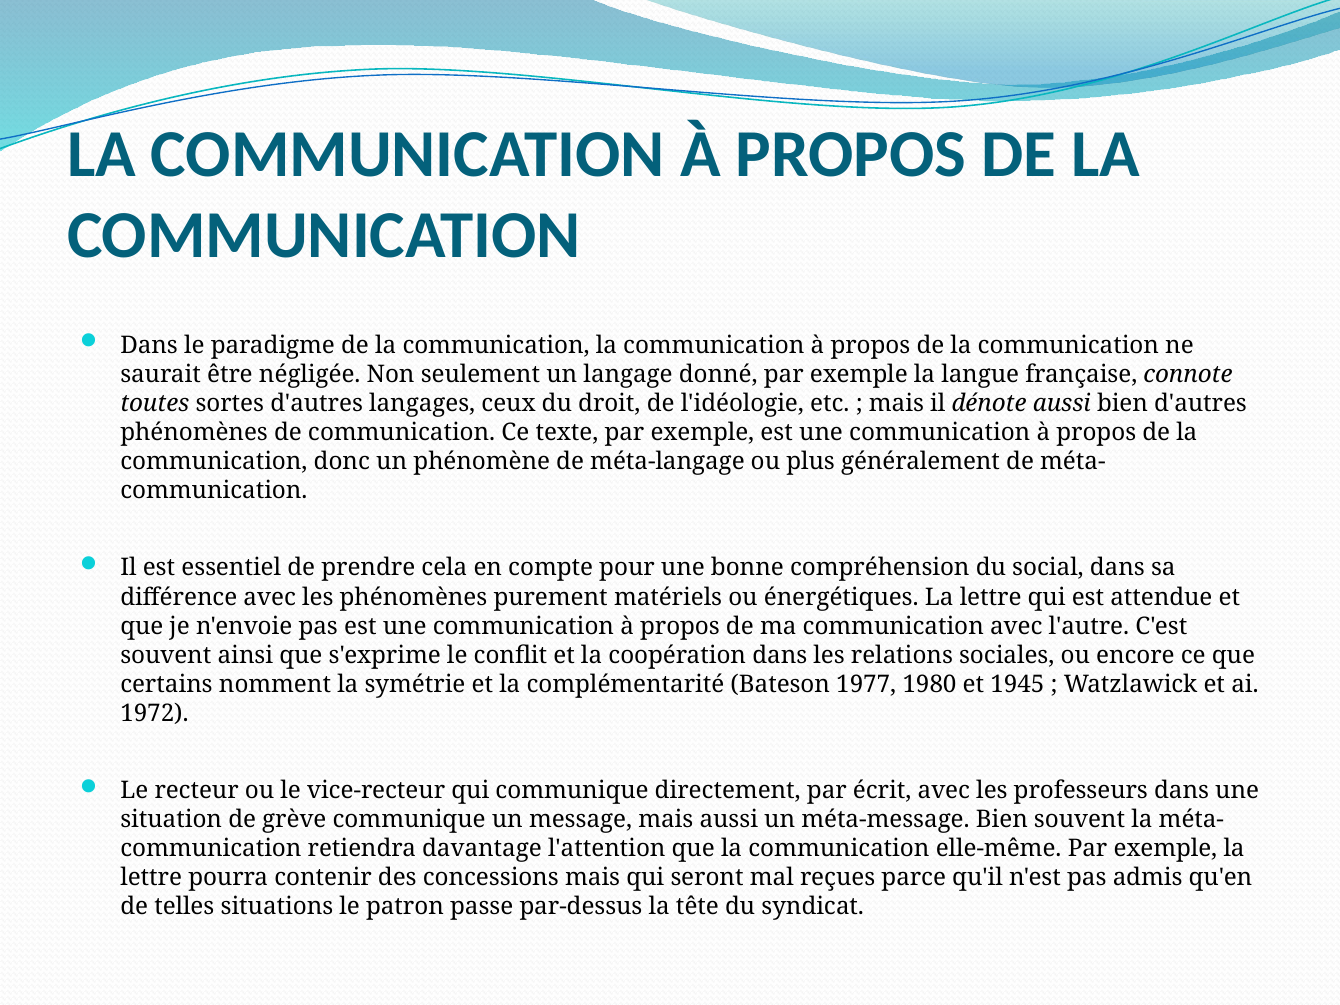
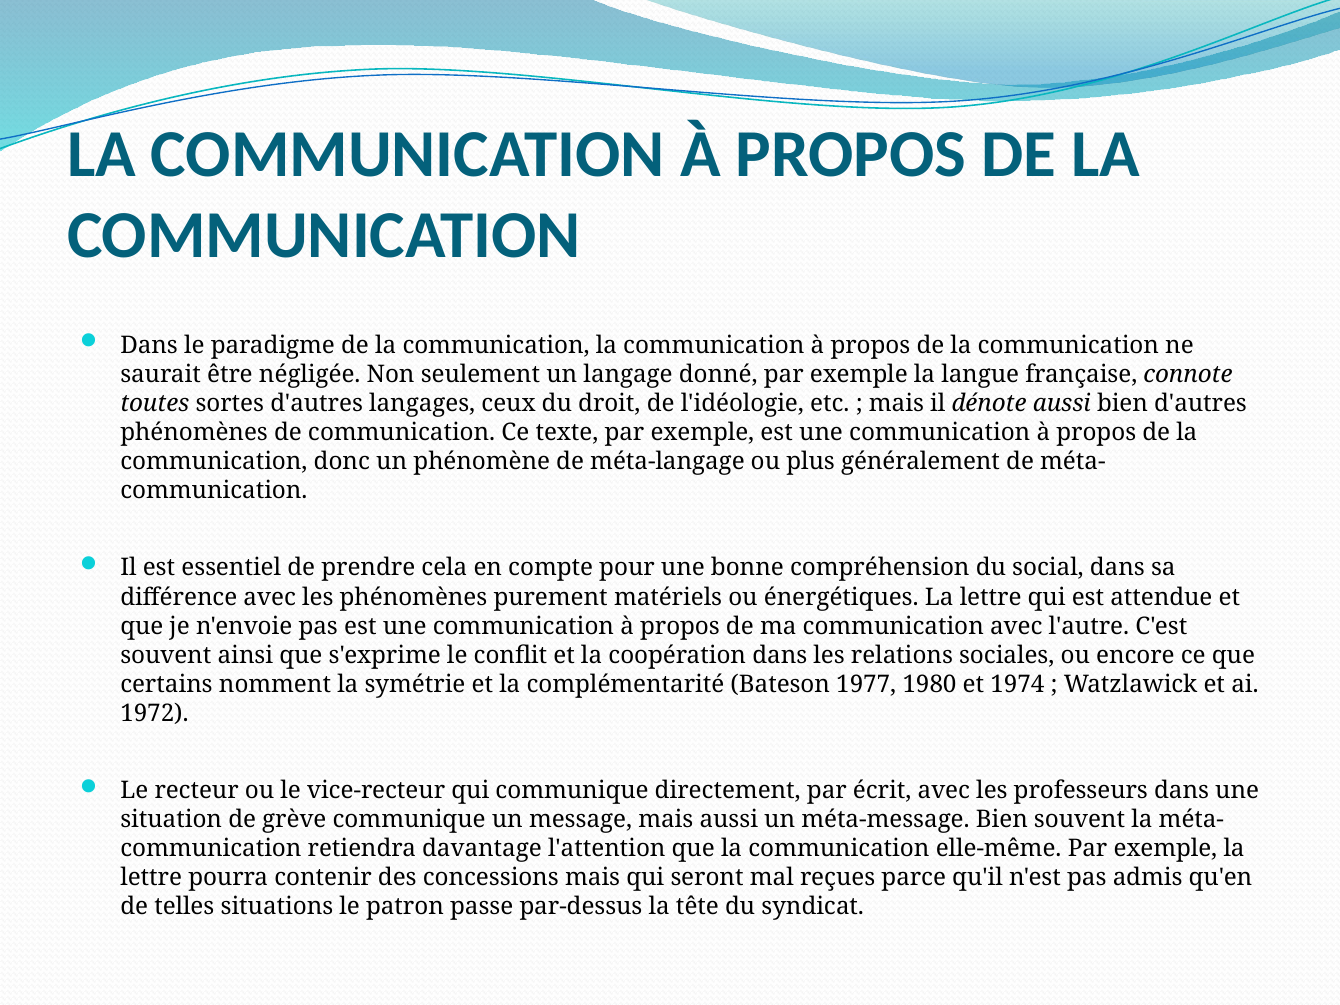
1945: 1945 -> 1974 (1017, 684)
